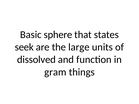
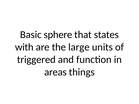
seek: seek -> with (24, 47)
dissolved: dissolved -> triggered (36, 60)
gram: gram -> areas (55, 72)
